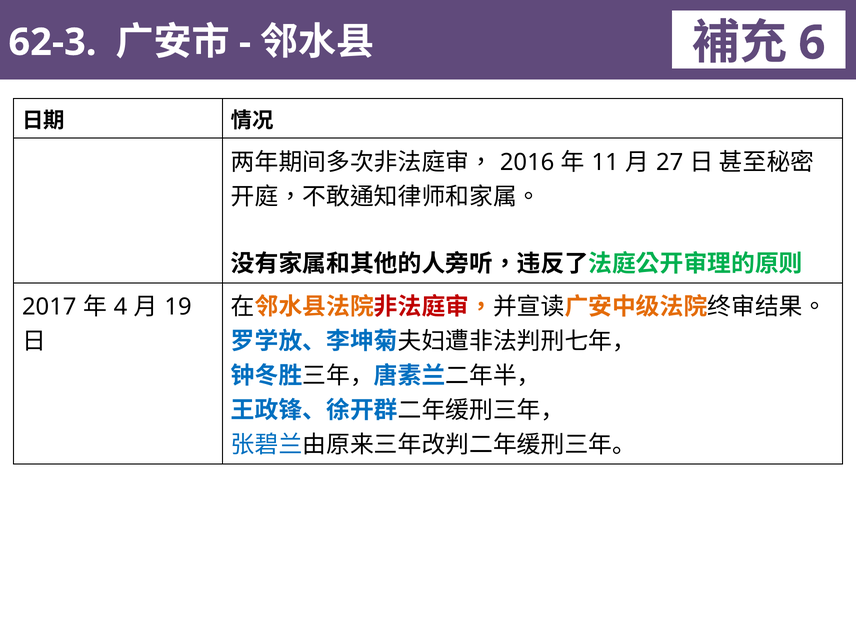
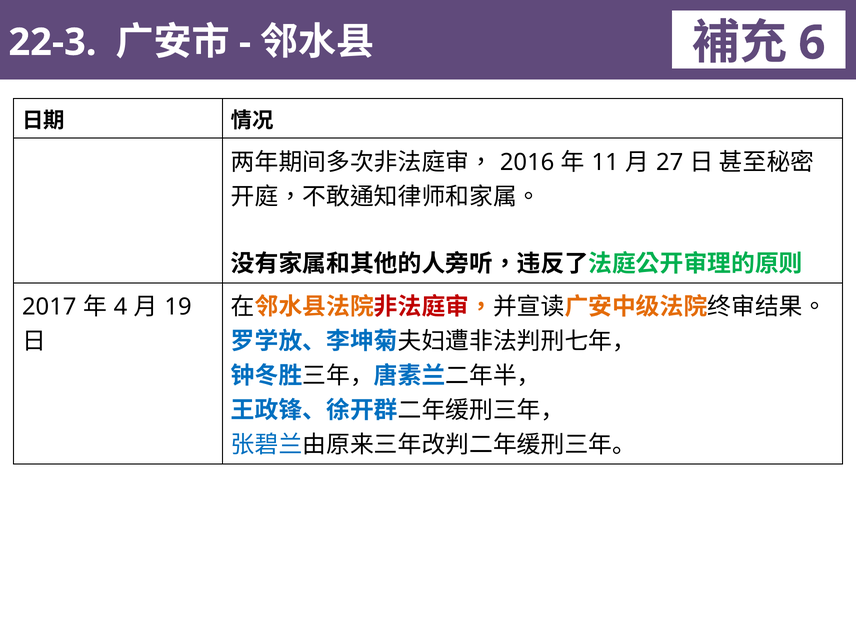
62-3: 62-3 -> 22-3 (52, 42)
